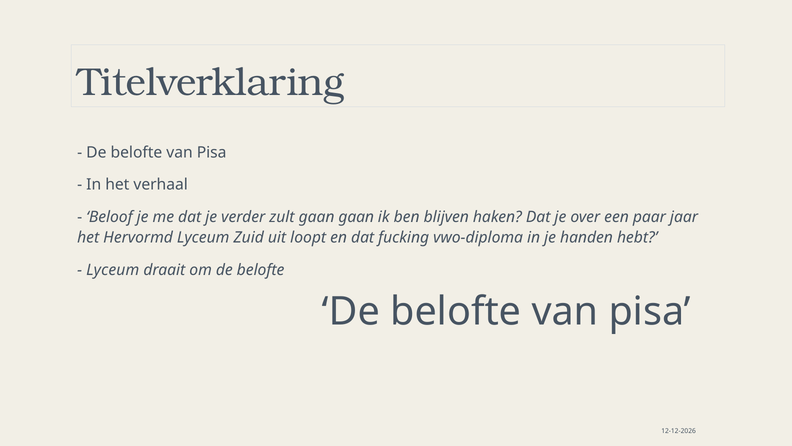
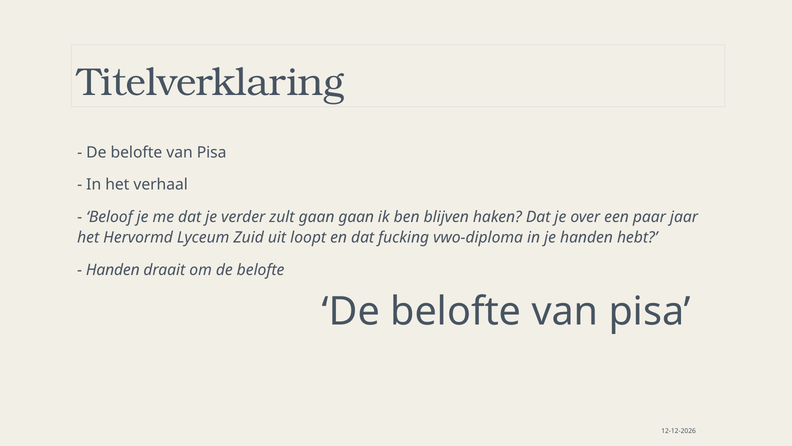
Lyceum: Lyceum -> Handen (113, 270)
